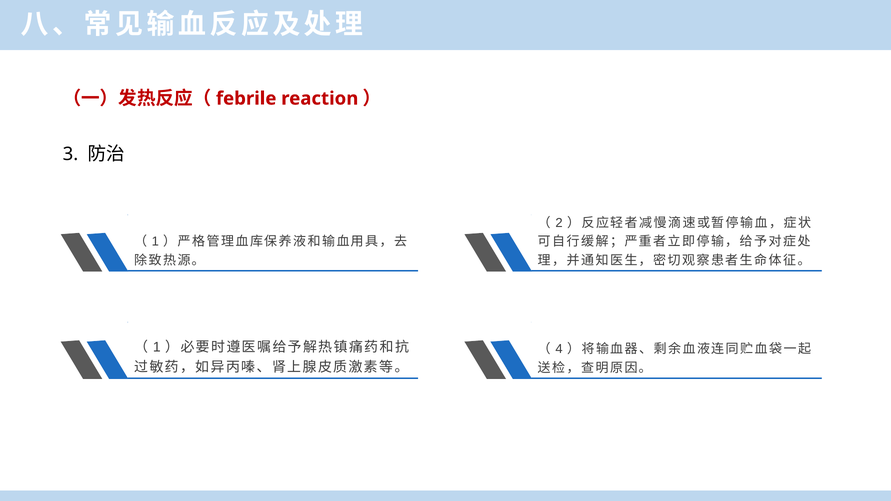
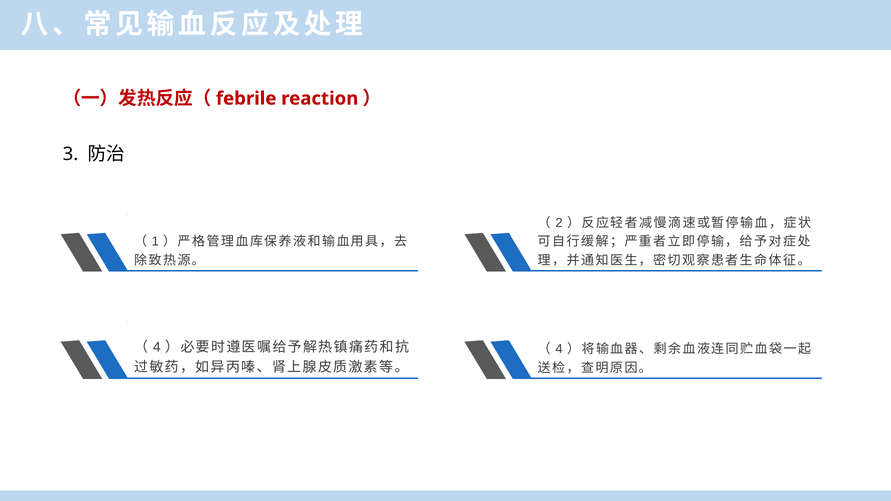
1: 1 -> 4 (157, 347)
